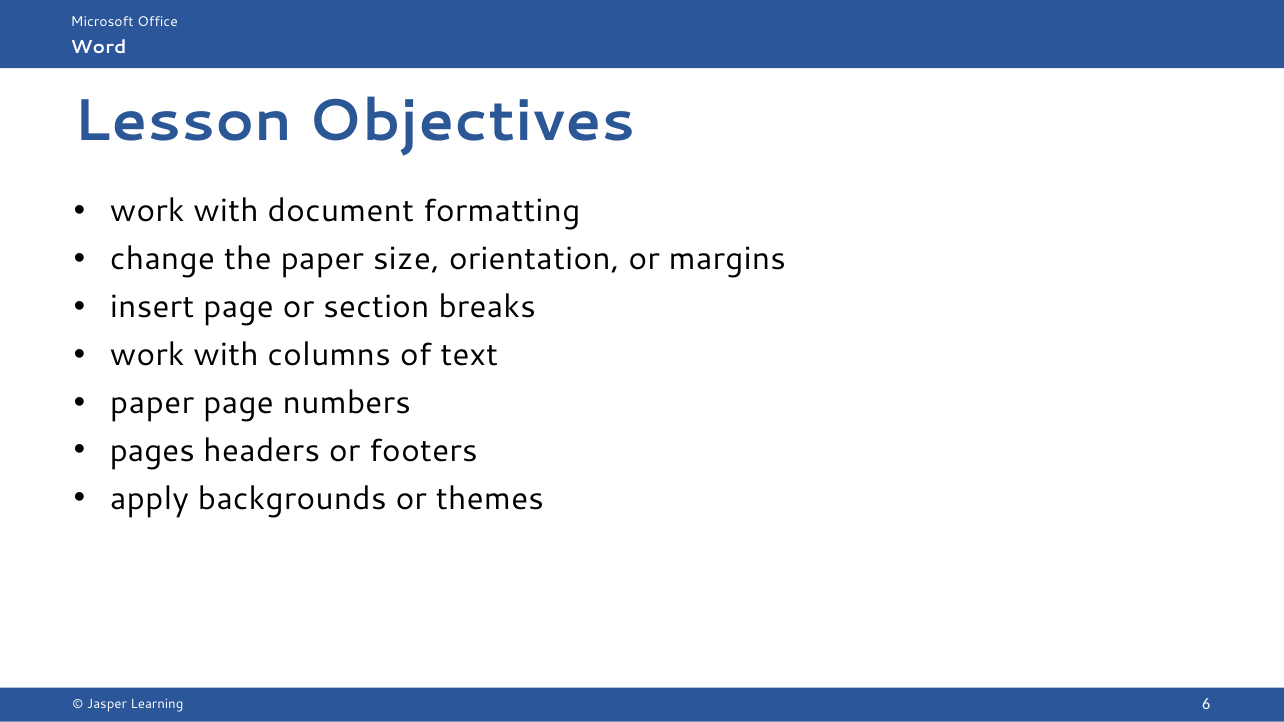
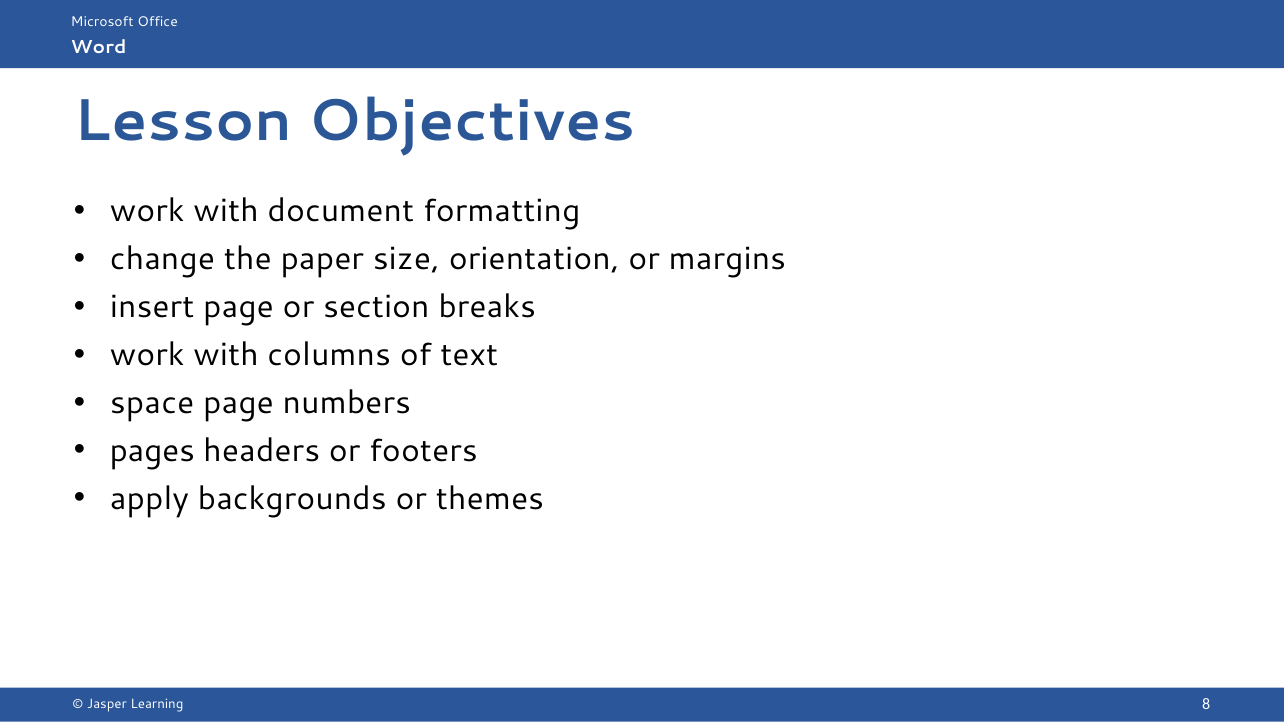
paper: paper -> space (152, 403)
6: 6 -> 8 (1206, 704)
